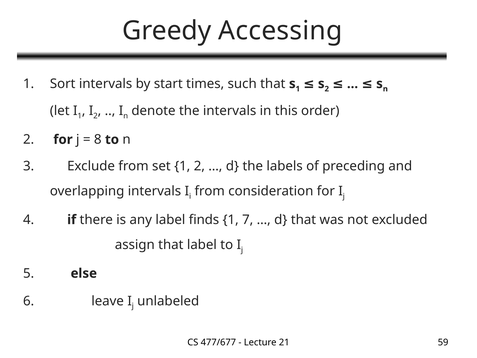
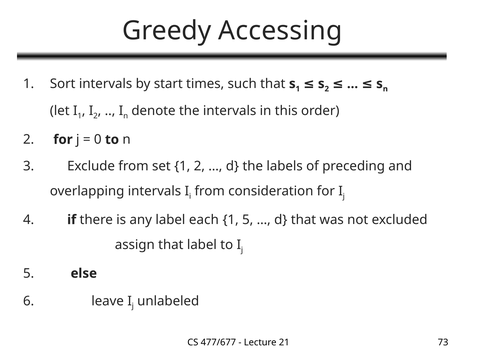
8: 8 -> 0 (98, 139)
finds: finds -> each (204, 220)
1 7: 7 -> 5 (248, 220)
59: 59 -> 73 (443, 342)
